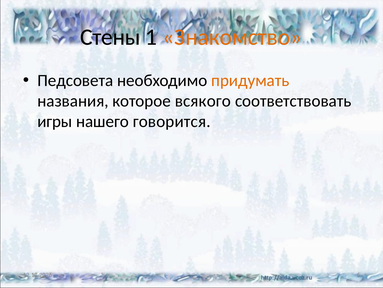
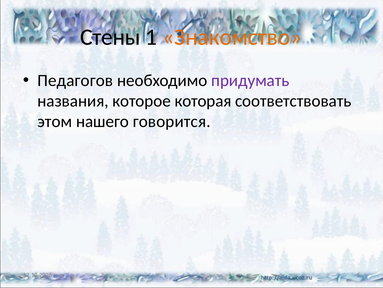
Педсовета: Педсовета -> Педагогов (75, 80)
придумать colour: orange -> purple (250, 80)
всякого: всякого -> которая (203, 101)
игры: игры -> этом (55, 121)
